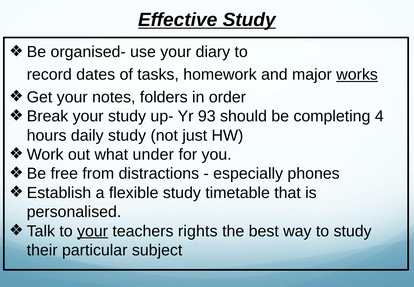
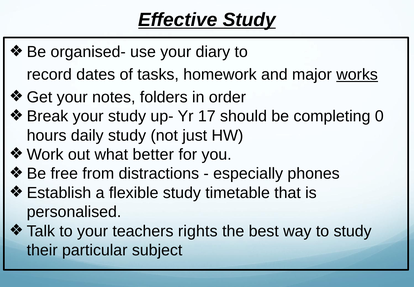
93: 93 -> 17 (207, 116)
4: 4 -> 0 (379, 116)
under: under -> better (153, 154)
your underline: present -> none (93, 231)
